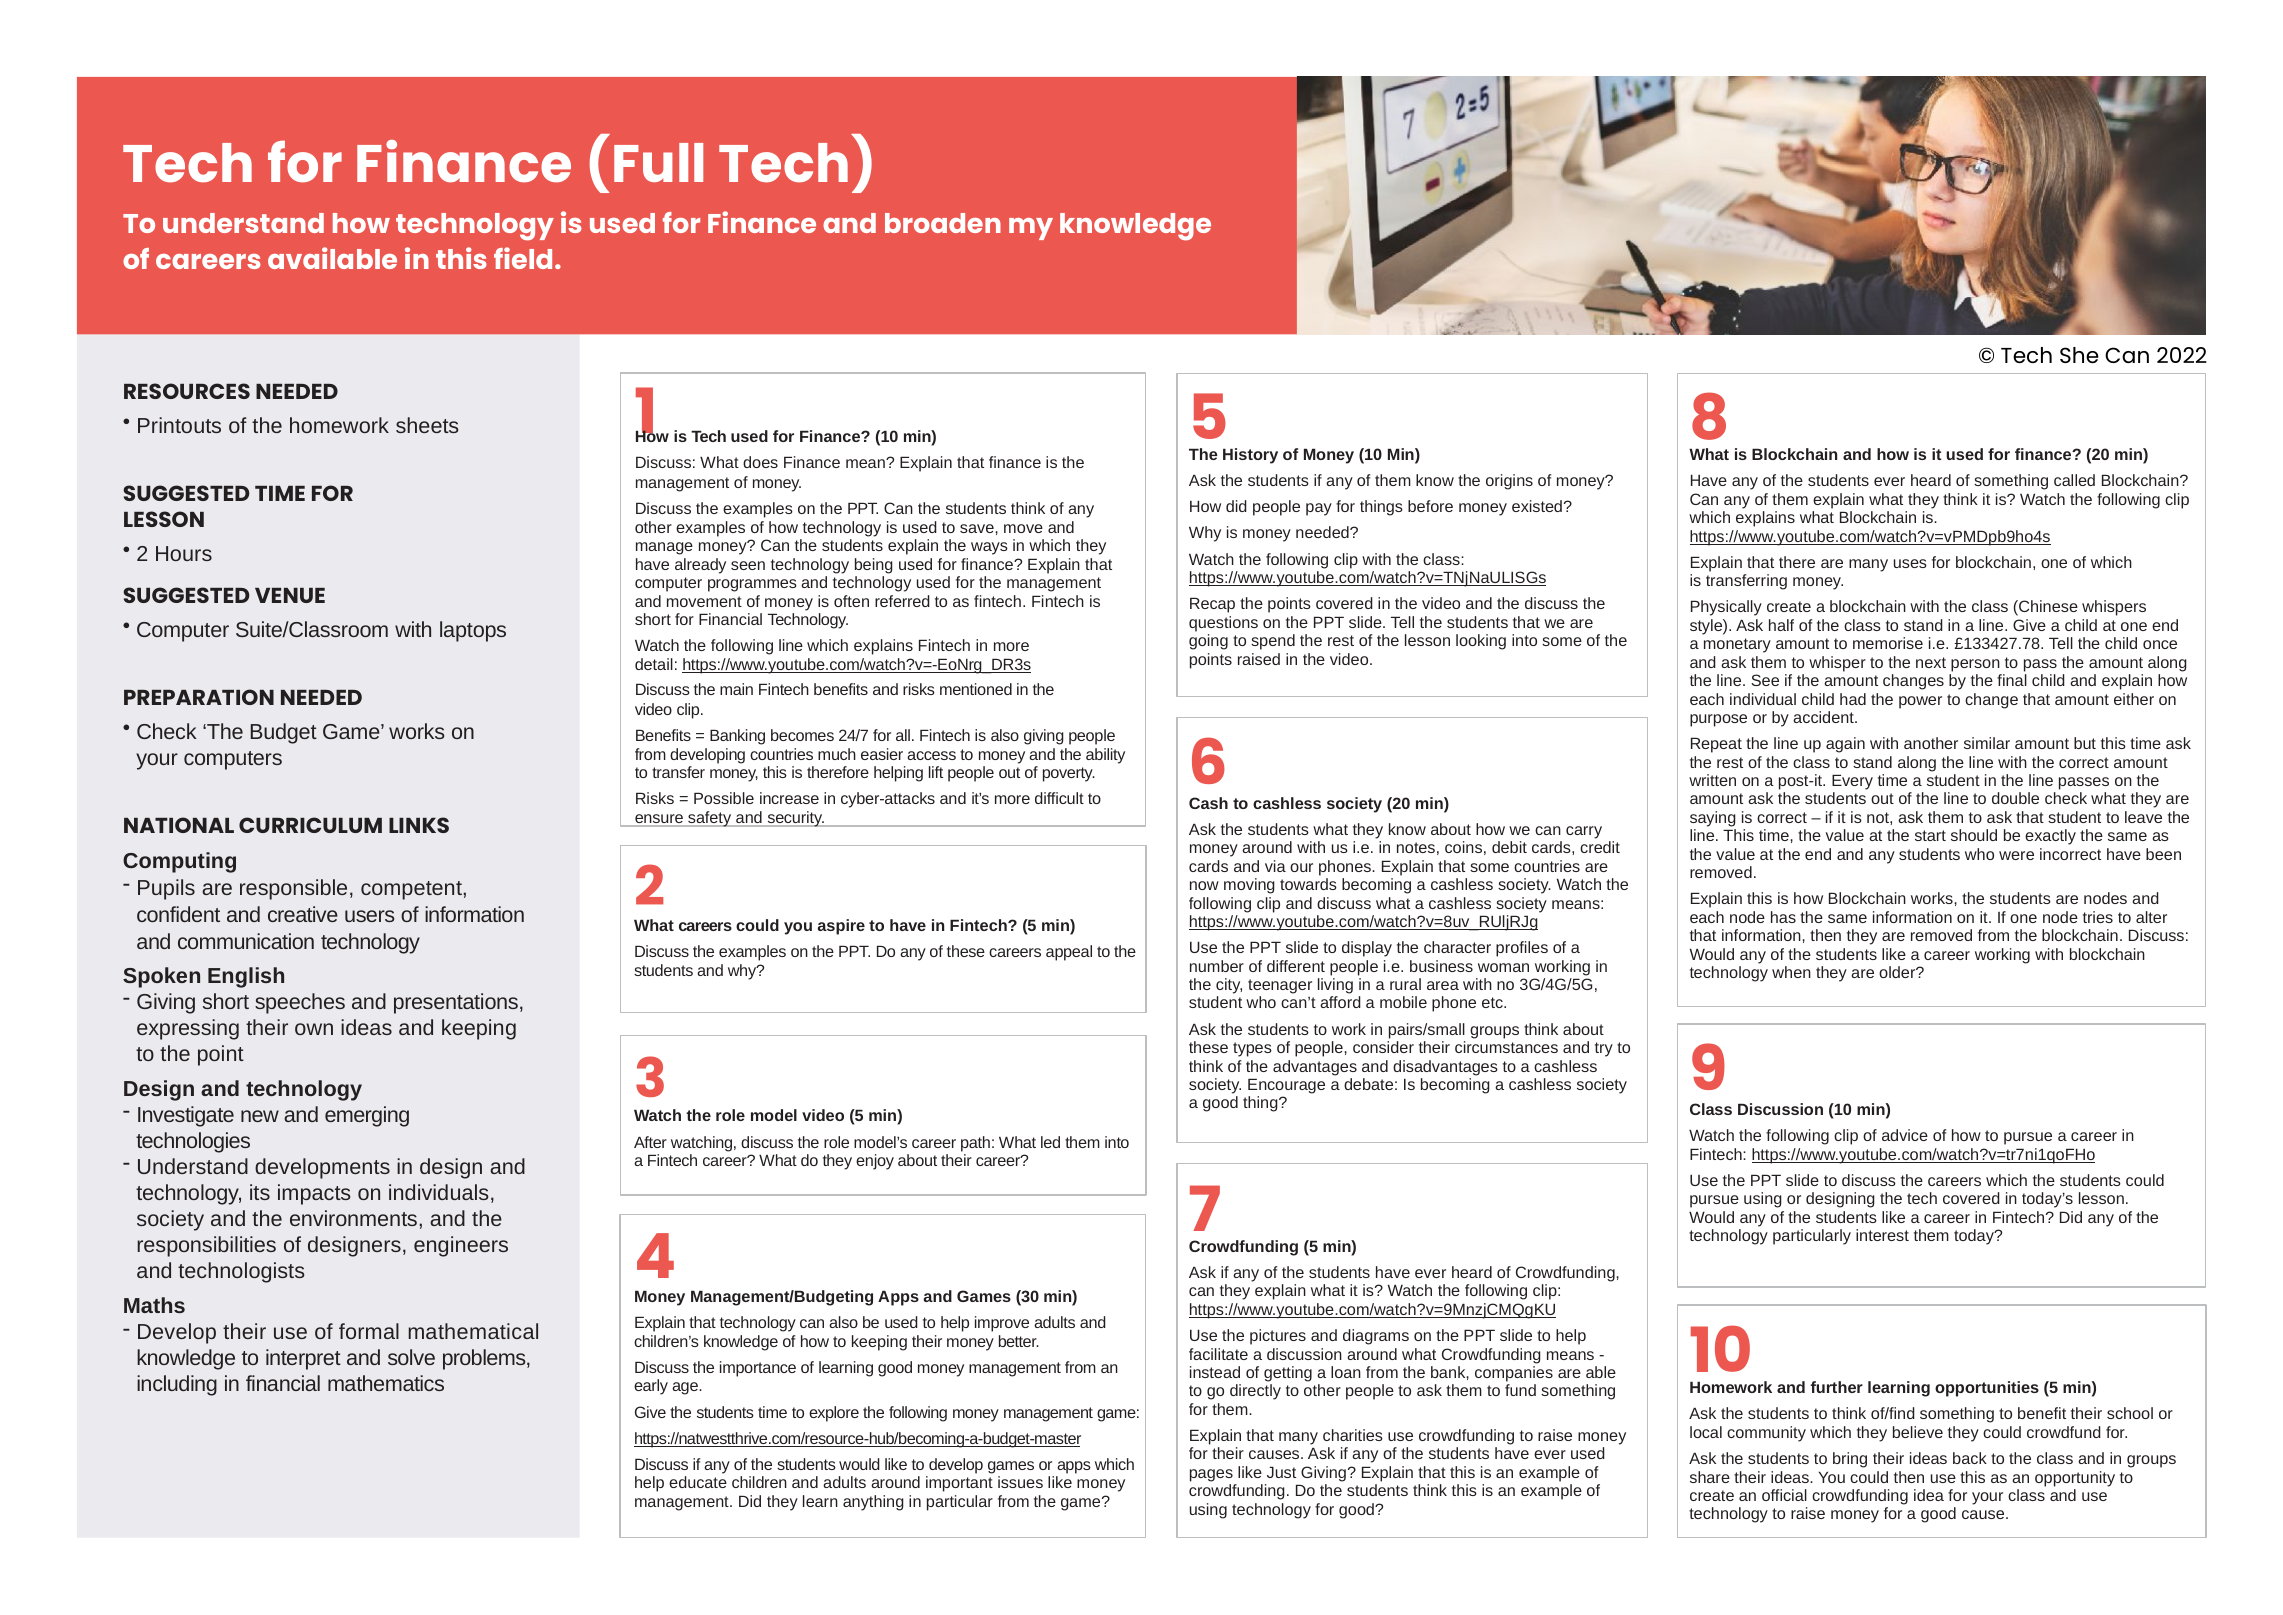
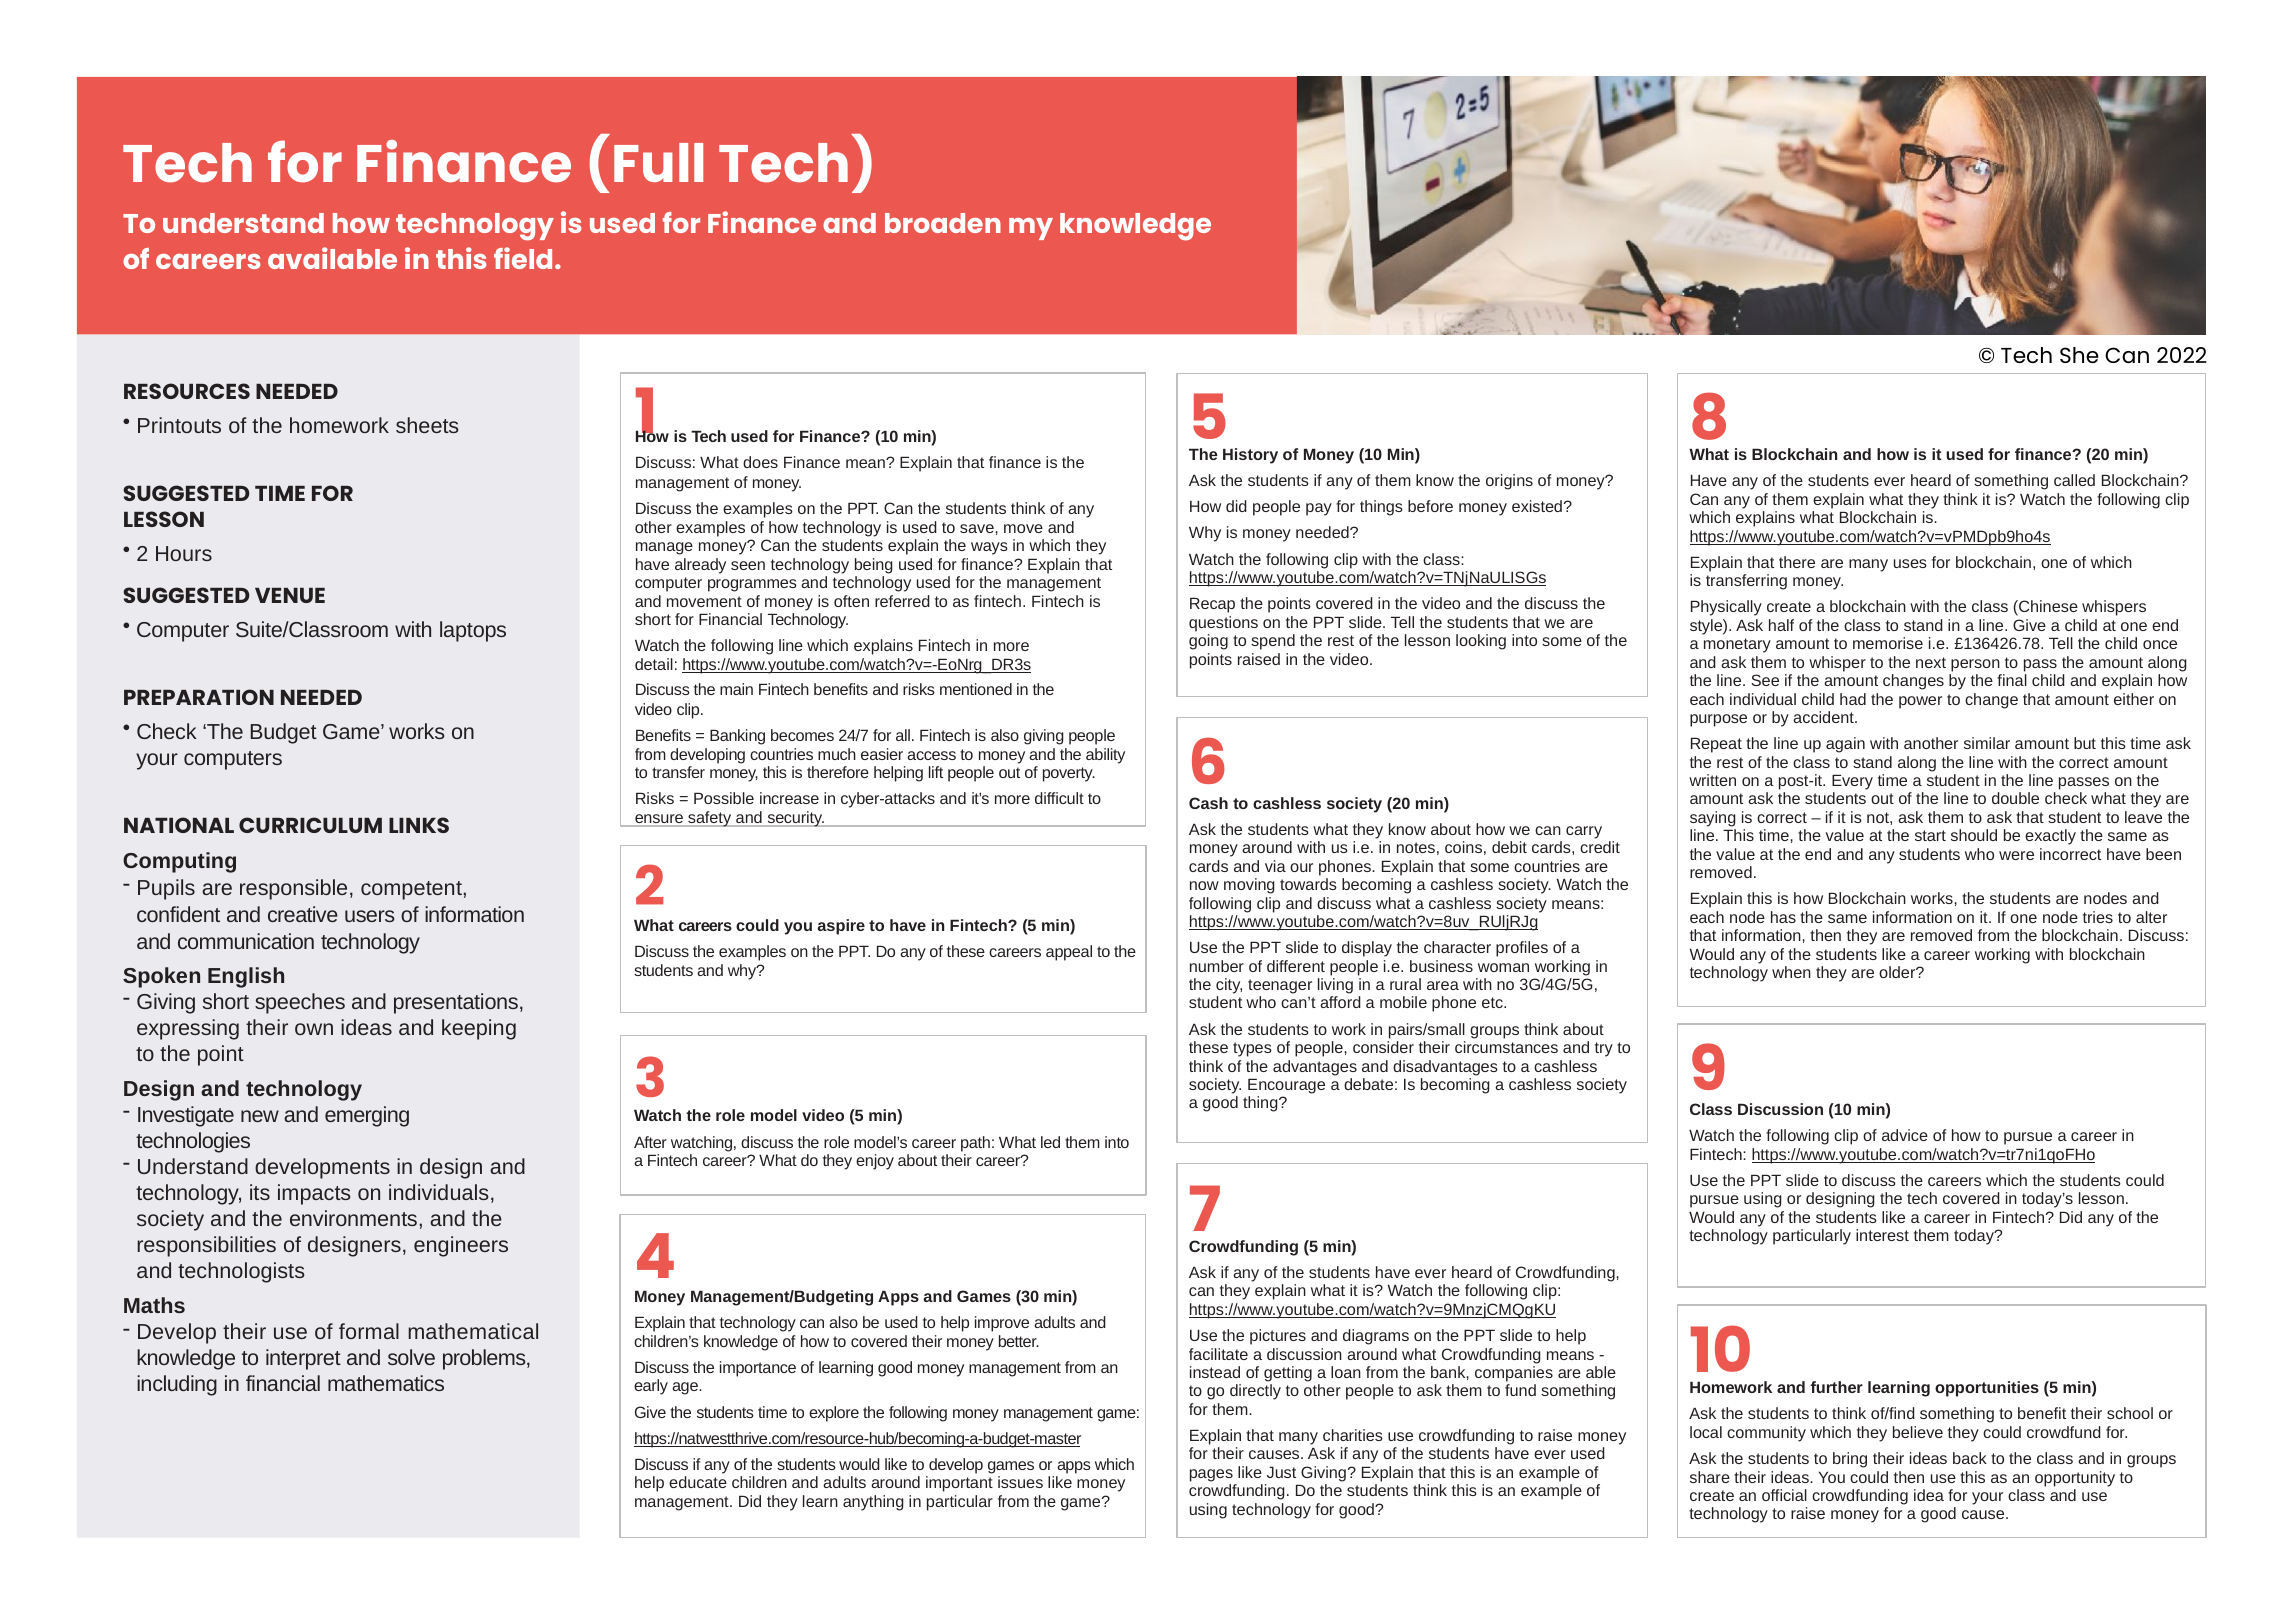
£133427.78: £133427.78 -> £136426.78 (1999, 644)
to keeping: keeping -> covered (879, 1342)
